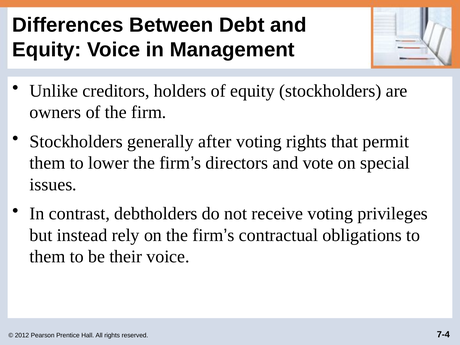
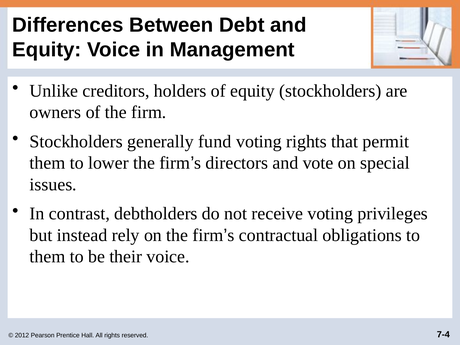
after: after -> fund (215, 142)
